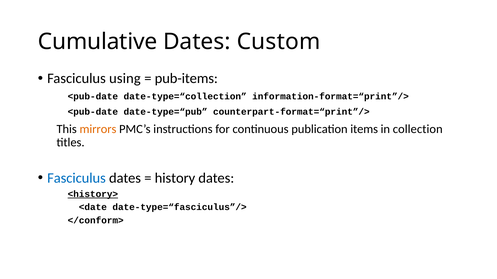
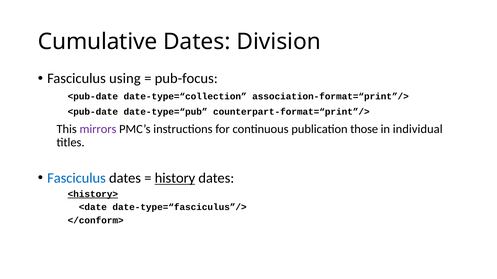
Custom: Custom -> Division (279, 42)
pub-items: pub-items -> pub-focus (186, 79)
information-format=“print”/>: information-format=“print”/> -> association-format=“print”/> (330, 97)
mirrors colour: orange -> purple (98, 129)
items: items -> those (364, 129)
collection: collection -> individual (418, 129)
history underline: none -> present (175, 178)
